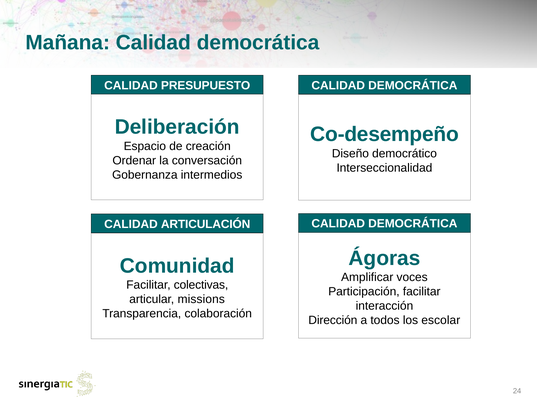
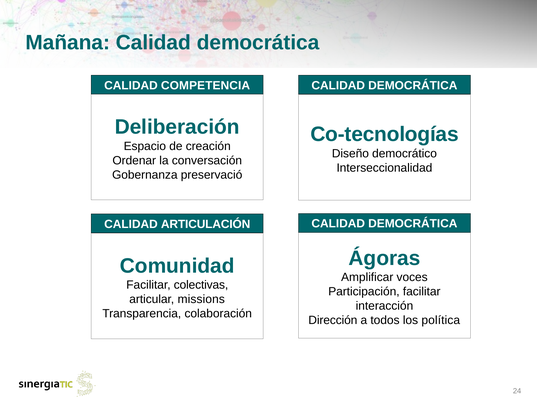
PRESUPUESTO: PRESUPUESTO -> COMPETENCIA (206, 85)
Co-desempeño: Co-desempeño -> Co-tecnologías (385, 134)
intermedios: intermedios -> preservació (212, 175)
escolar: escolar -> política (441, 320)
